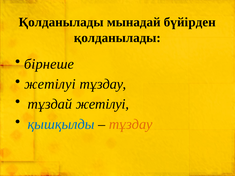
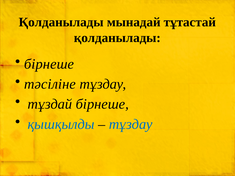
бүйірден: бүйірден -> тұтастай (190, 22)
жетілуі: жетілуі -> тәсіліне (50, 84)
тұздай жетілуі: жетілуі -> бірнеше (102, 104)
тұздау colour: orange -> blue (131, 124)
